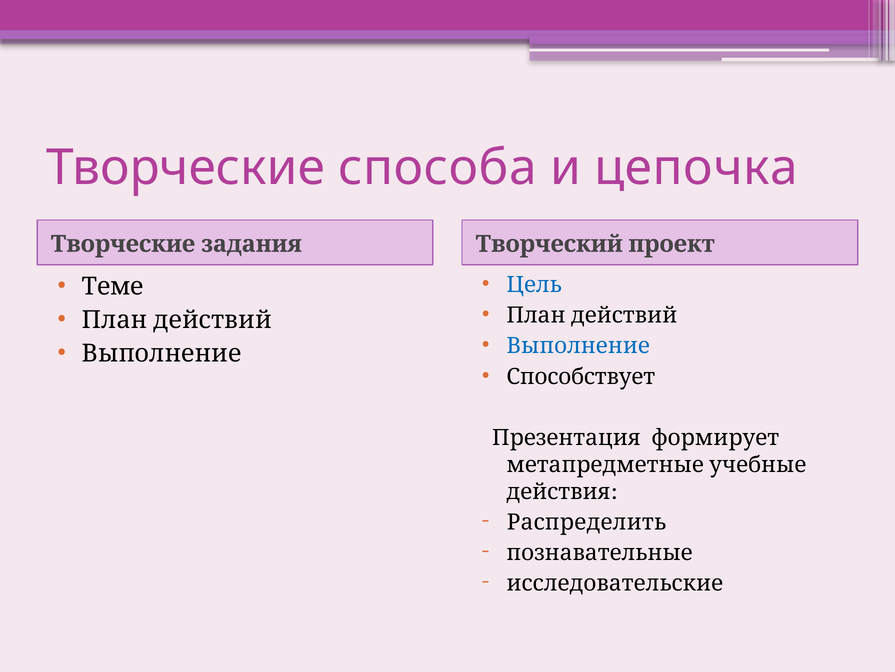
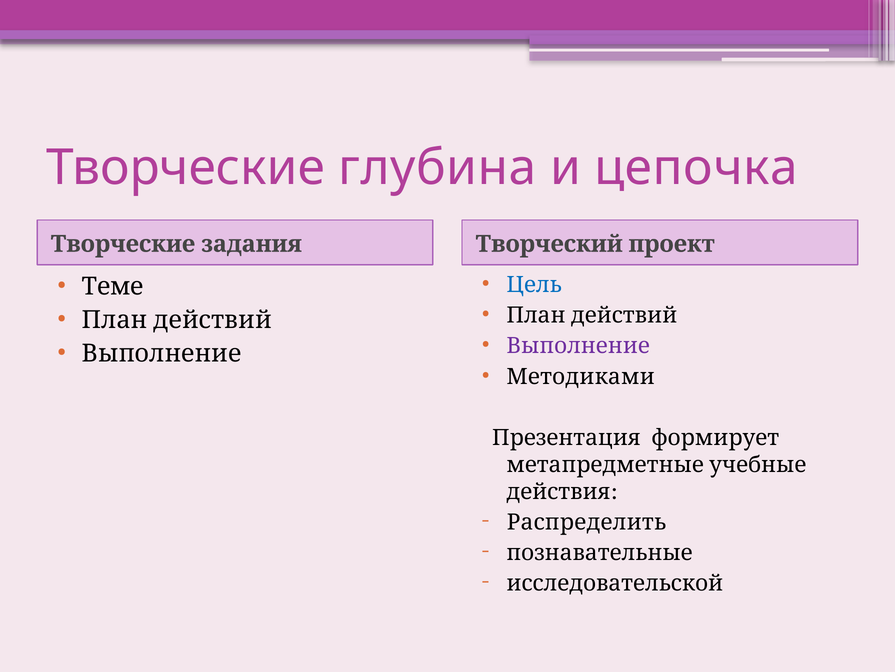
способа: способа -> глубина (437, 168)
Выполнение colour: blue -> purple (578, 346)
Способствует: Способствует -> Методиками (581, 376)
исследовательские: исследовательские -> исследовательской (615, 583)
